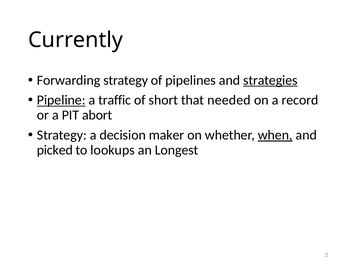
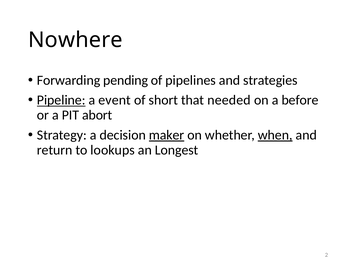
Currently: Currently -> Nowhere (75, 40)
Forwarding strategy: strategy -> pending (126, 80)
strategies underline: present -> none (270, 80)
traffic: traffic -> event (115, 100)
record: record -> before (300, 100)
maker underline: none -> present (167, 135)
picked: picked -> return (55, 150)
